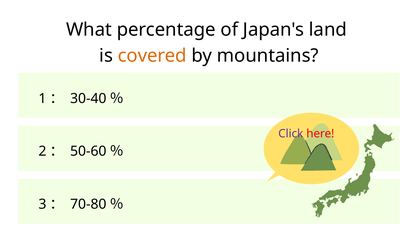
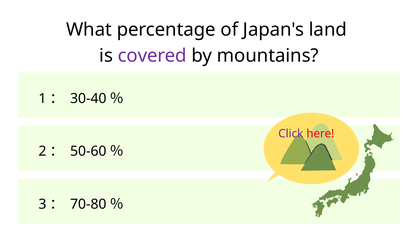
covered colour: orange -> purple (152, 56)
